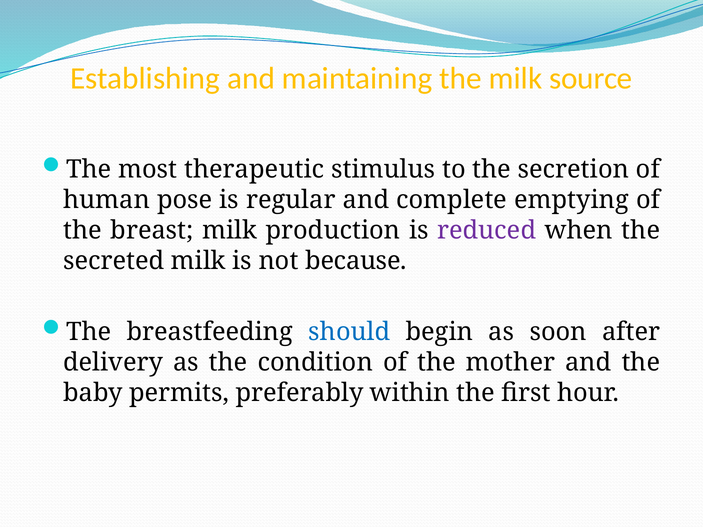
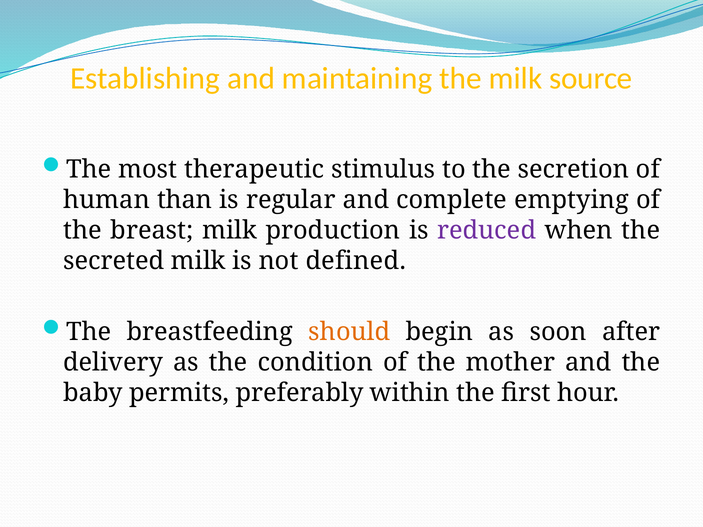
pose: pose -> than (185, 200)
because: because -> defined (356, 261)
should colour: blue -> orange (349, 332)
